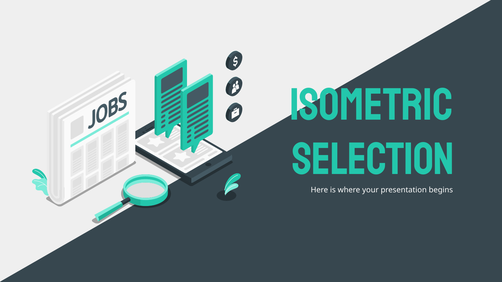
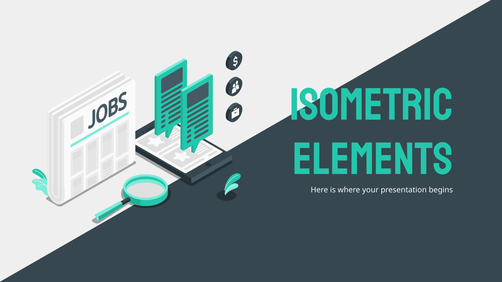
SELECTION: SELECTION -> ELEMENTS (373, 159)
